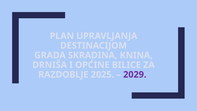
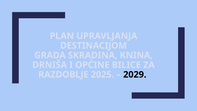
2029 colour: purple -> black (135, 74)
